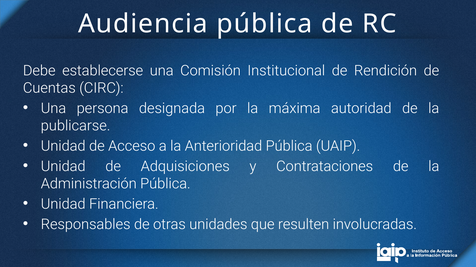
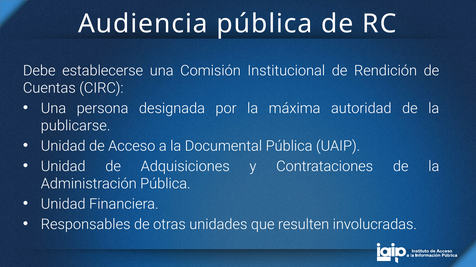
Anterioridad: Anterioridad -> Documental (223, 146)
